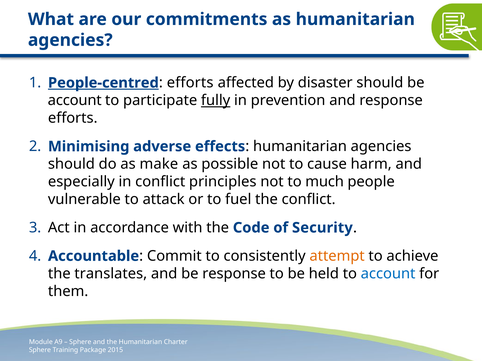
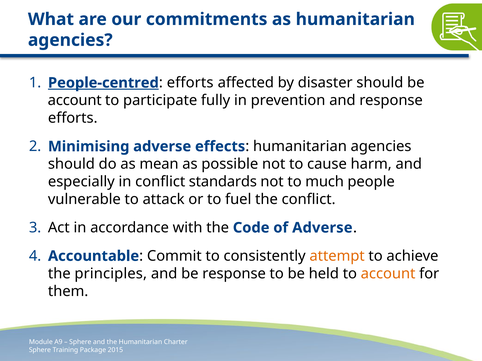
fully underline: present -> none (216, 101)
make: make -> mean (159, 164)
principles: principles -> standards (223, 182)
of Security: Security -> Adverse (322, 228)
translates: translates -> principles (111, 274)
account colour: blue -> orange (388, 274)
